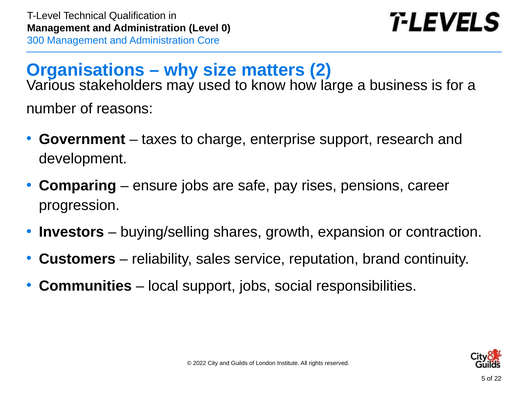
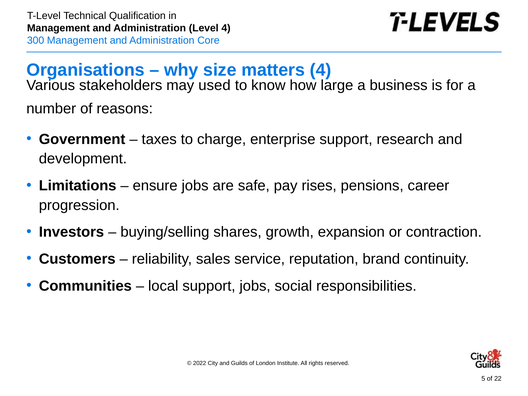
0: 0 -> 4 (226, 28)
matters 2: 2 -> 4 (321, 70)
Comparing: Comparing -> Limitations (78, 186)
